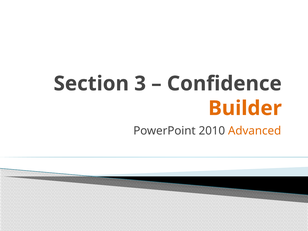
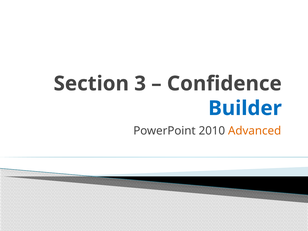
Builder colour: orange -> blue (245, 108)
